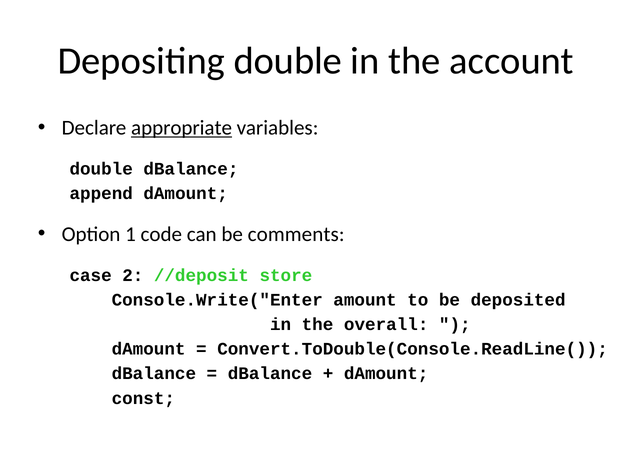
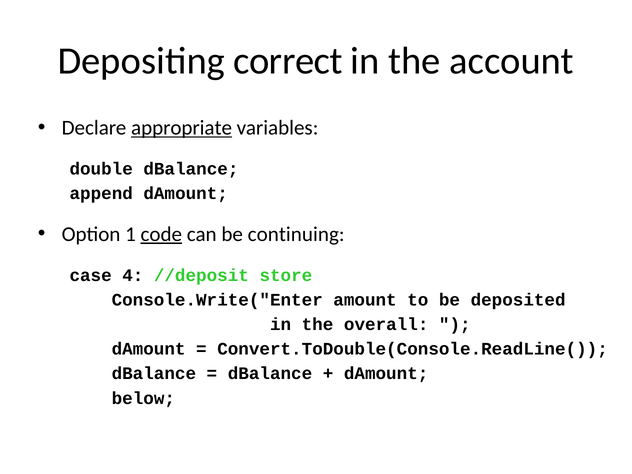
Depositing double: double -> correct (288, 61)
code underline: none -> present (161, 234)
comments: comments -> continuing (296, 234)
2: 2 -> 4 (133, 275)
const: const -> below (143, 398)
